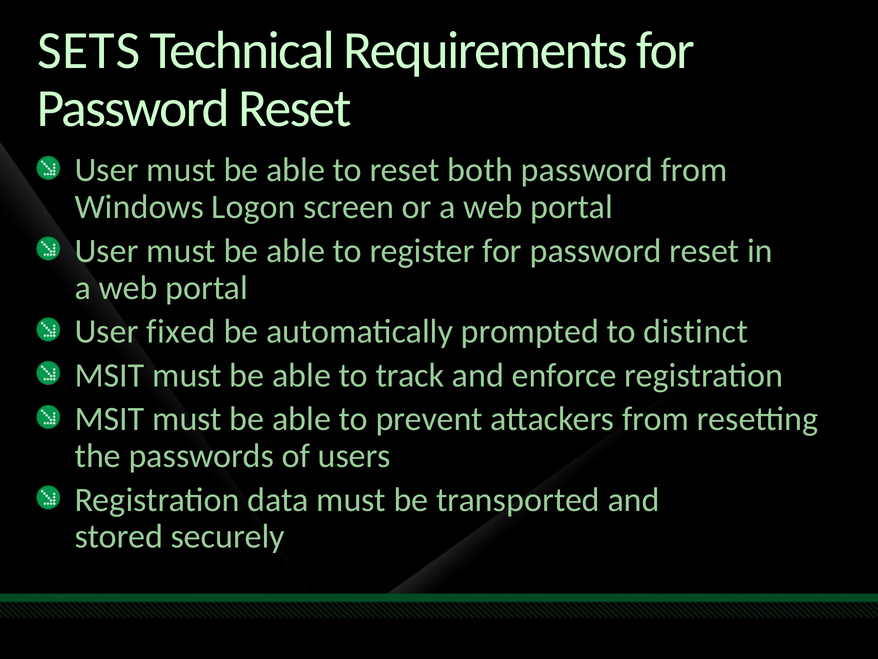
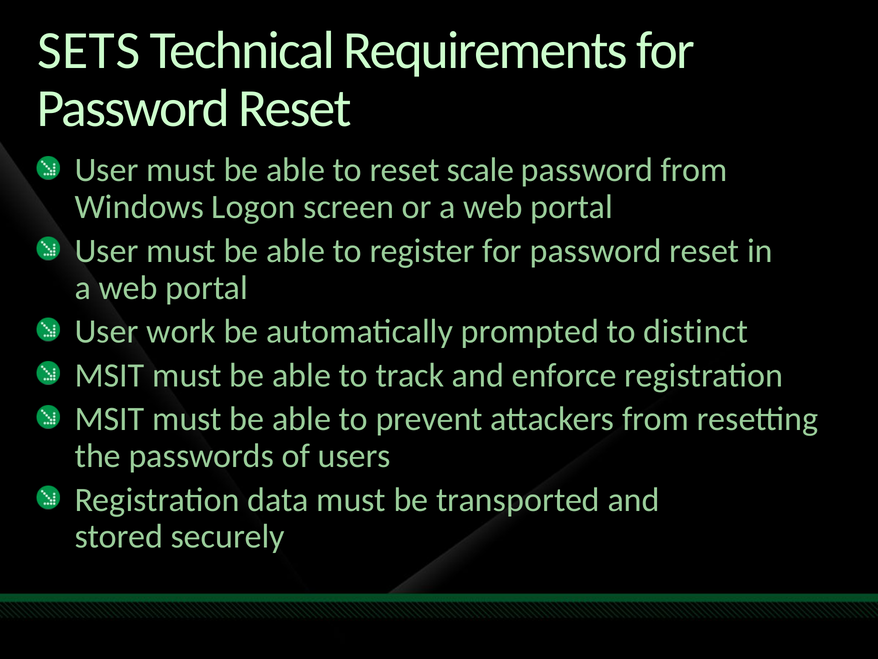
both: both -> scale (480, 170)
fixed: fixed -> work (181, 331)
